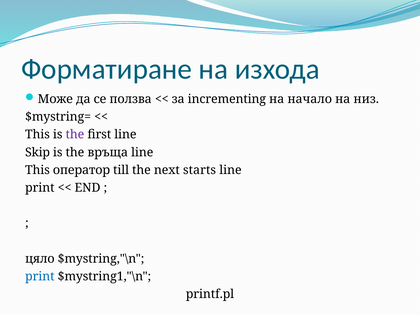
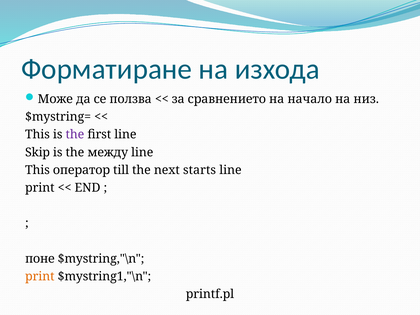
incrementing: incrementing -> сравнението (227, 99)
връща: връща -> между (108, 152)
цяло: цяло -> поне (40, 259)
print colour: blue -> orange (40, 276)
